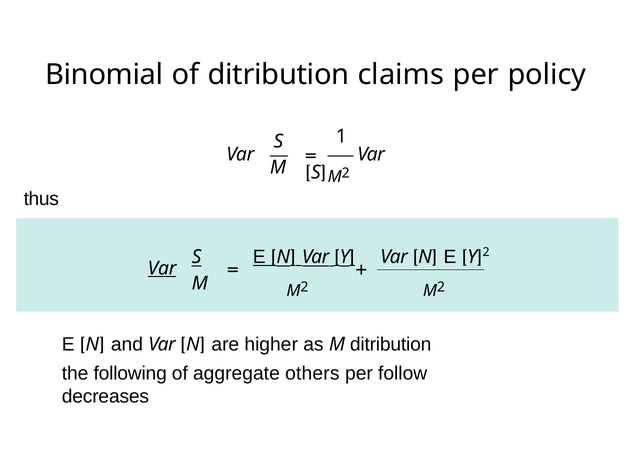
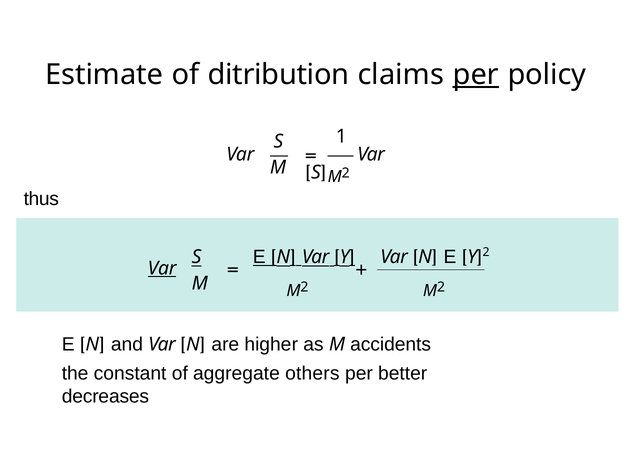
Binomial: Binomial -> Estimate (104, 75)
per underline: none -> present (476, 75)
M ditribution: ditribution -> accidents (391, 345)
following: following -> constant (130, 374)
follow: follow -> better (403, 374)
